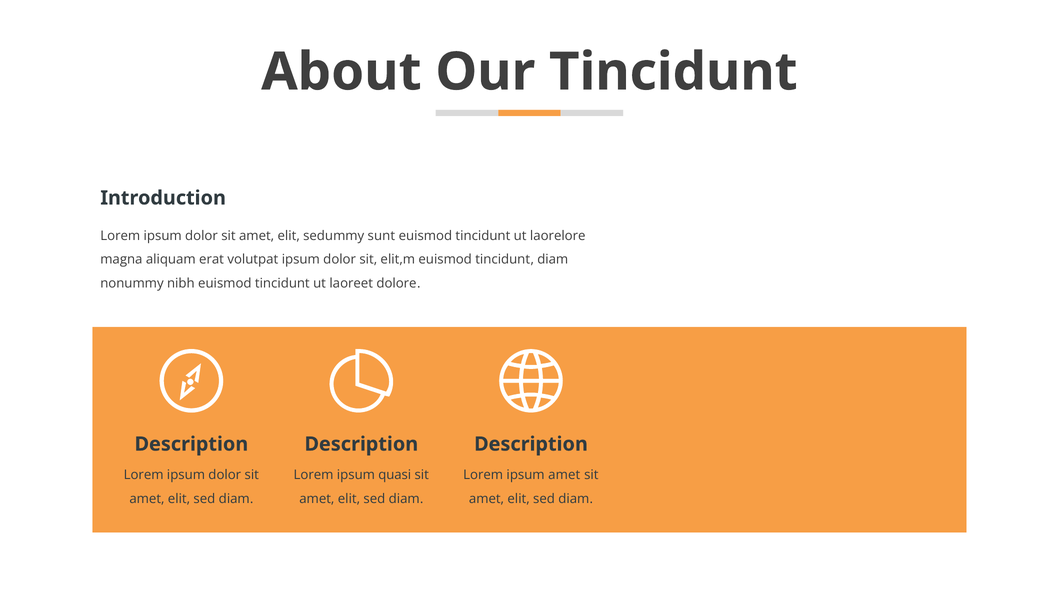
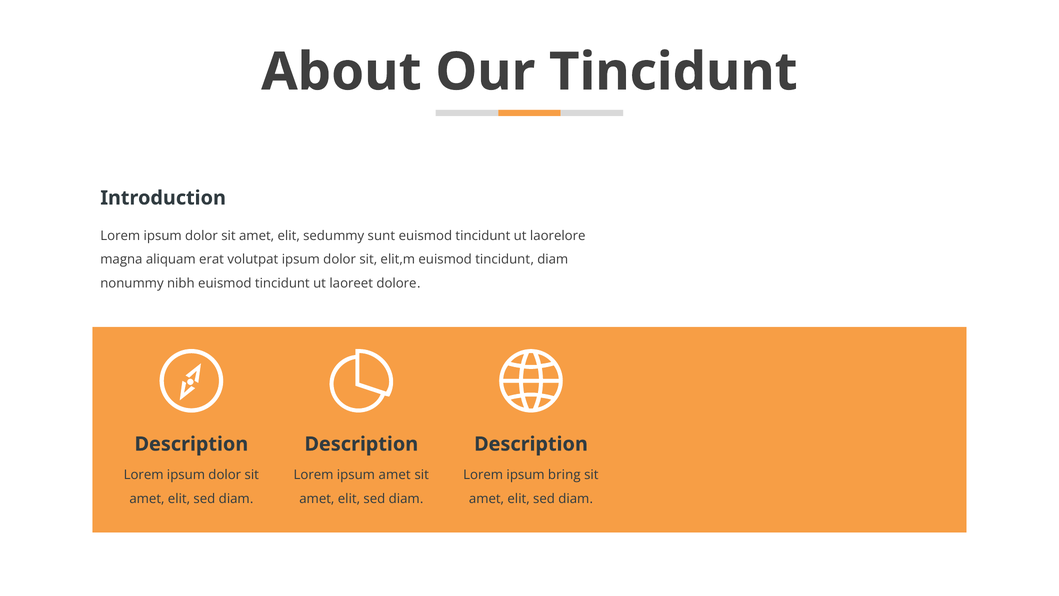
ipsum quasi: quasi -> amet (395, 475)
ipsum amet: amet -> bring (564, 475)
